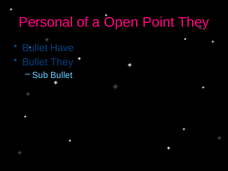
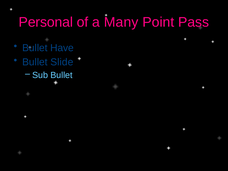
Open: Open -> Many (121, 22)
Point They: They -> Pass (194, 22)
Bullet They: They -> Slide (62, 62)
